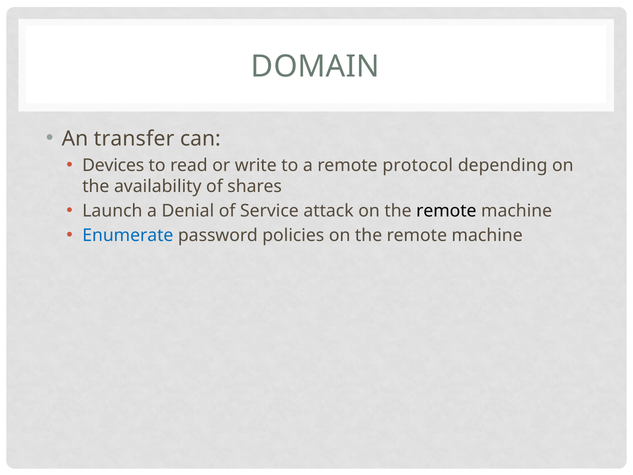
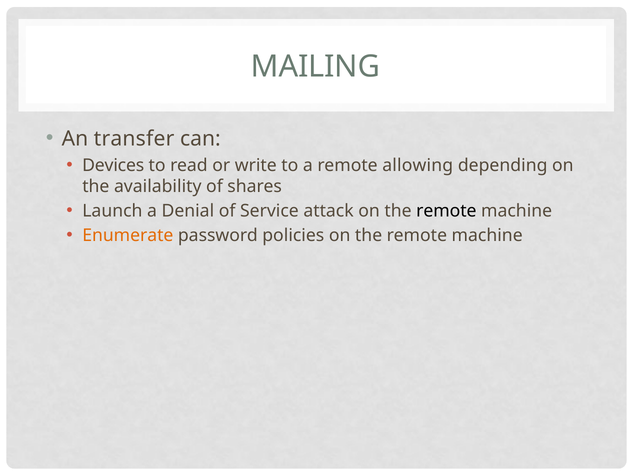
DOMAIN: DOMAIN -> MAILING (316, 66)
protocol: protocol -> allowing (418, 165)
Enumerate colour: blue -> orange (128, 235)
